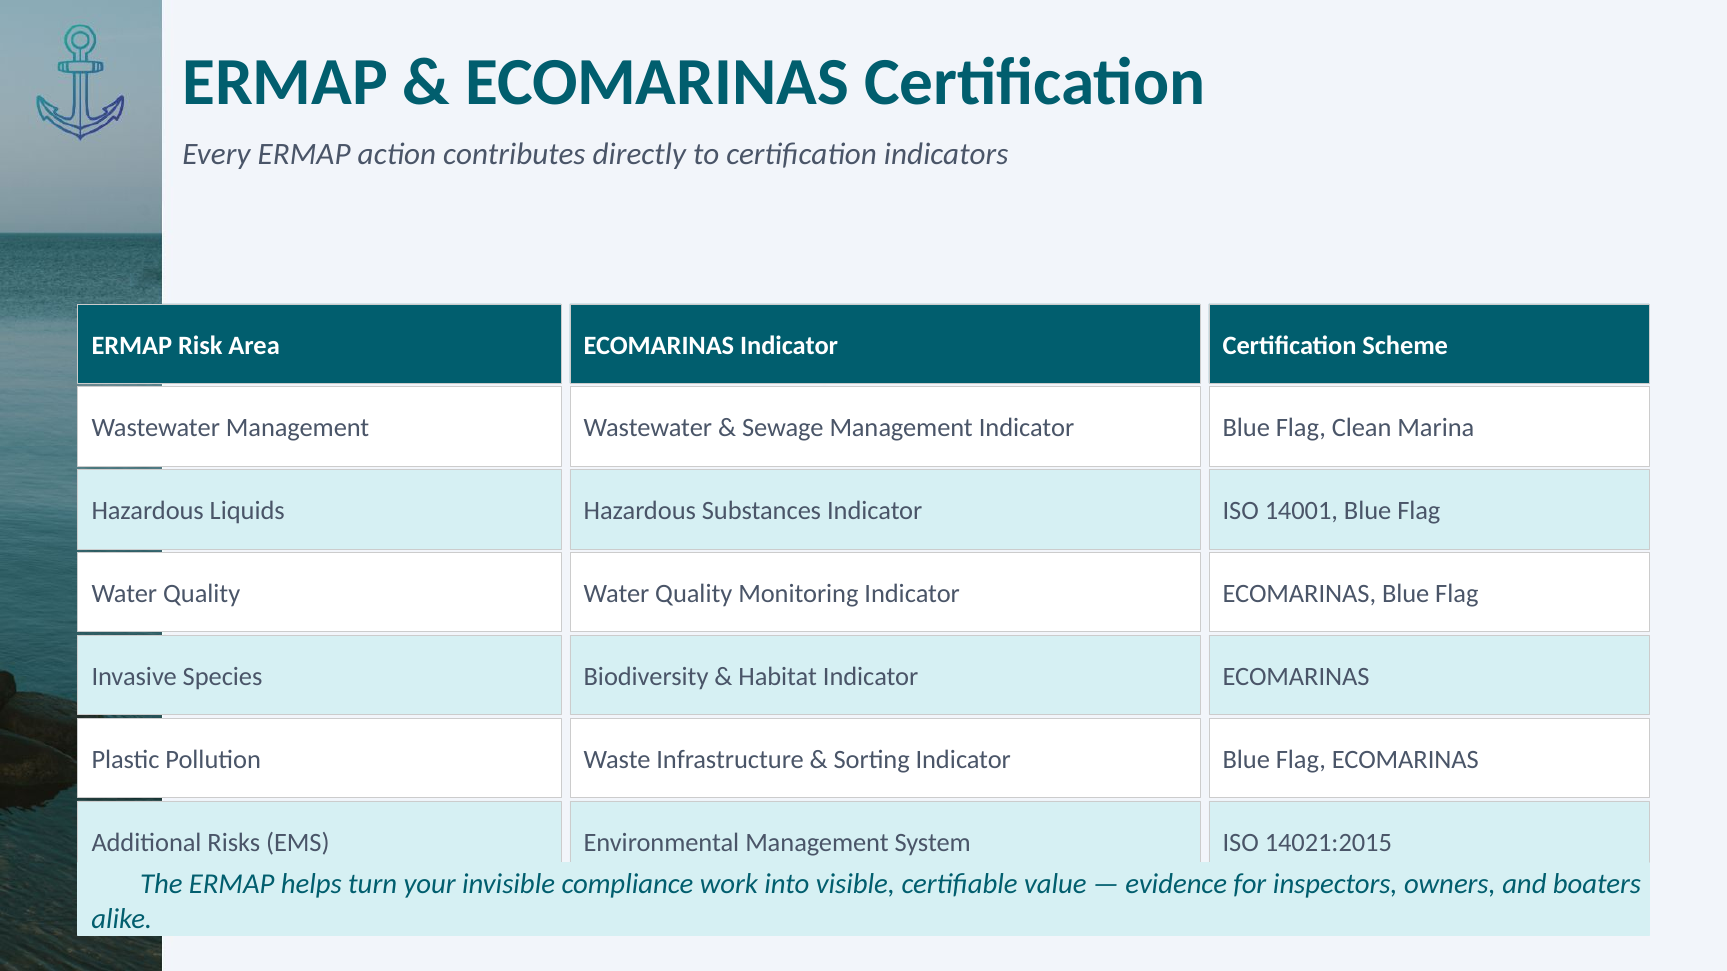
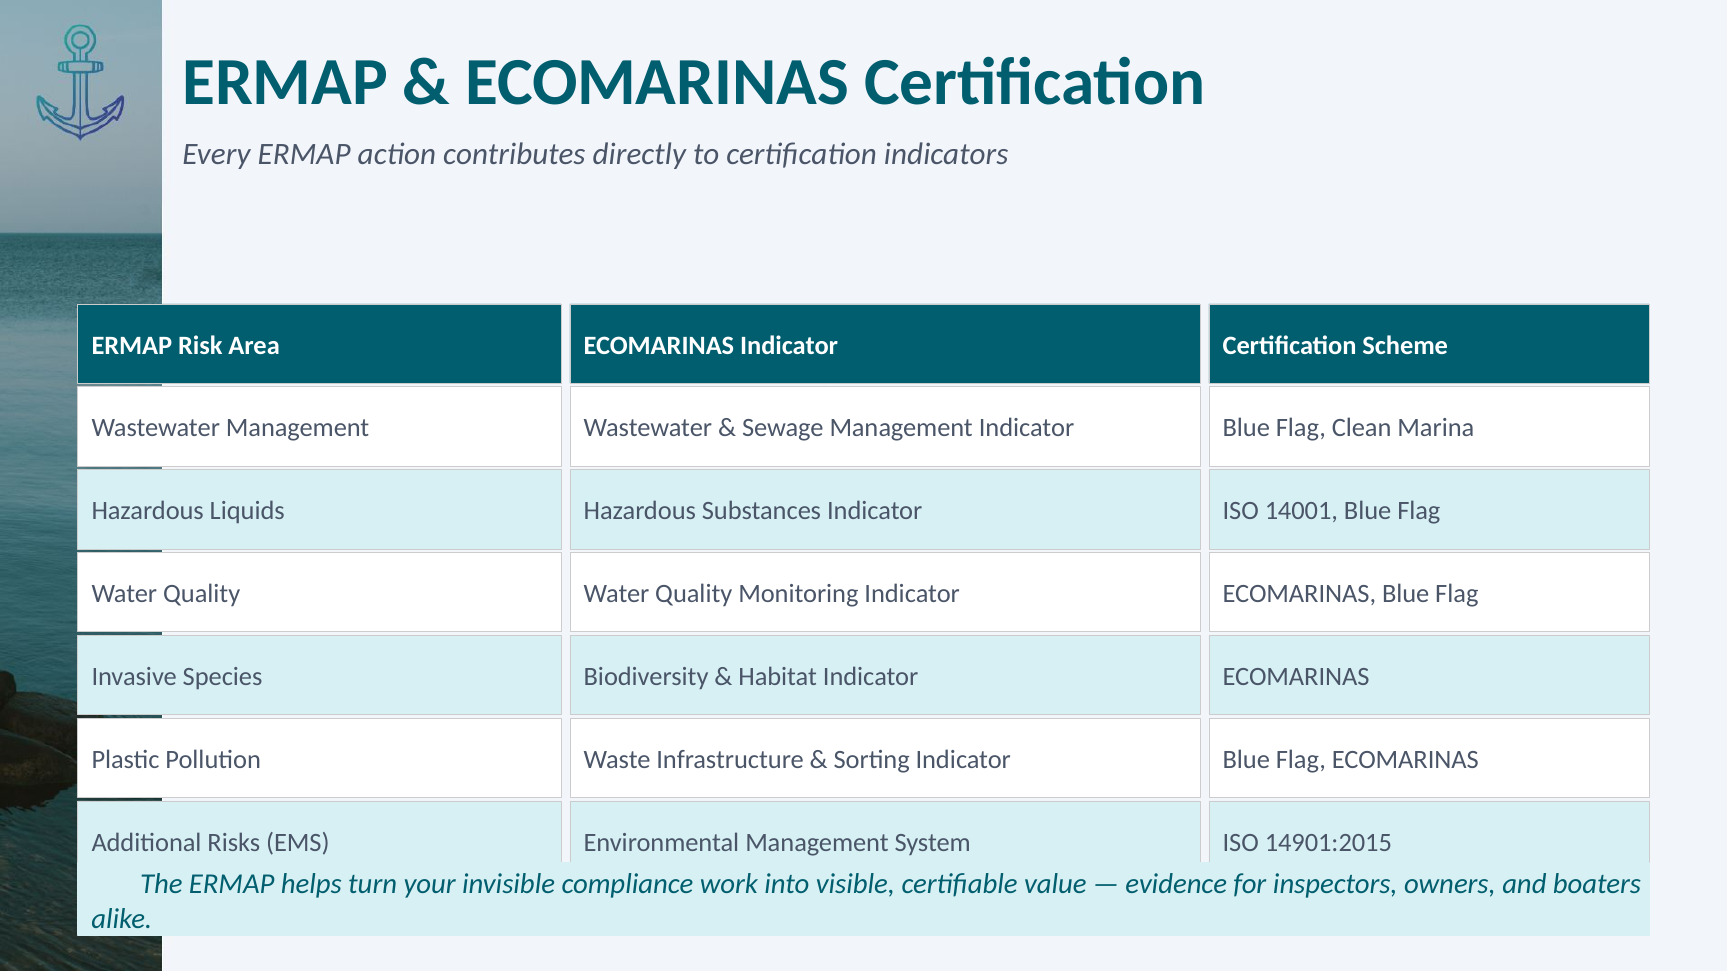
14021:2015: 14021:2015 -> 14901:2015 (1328, 843)
